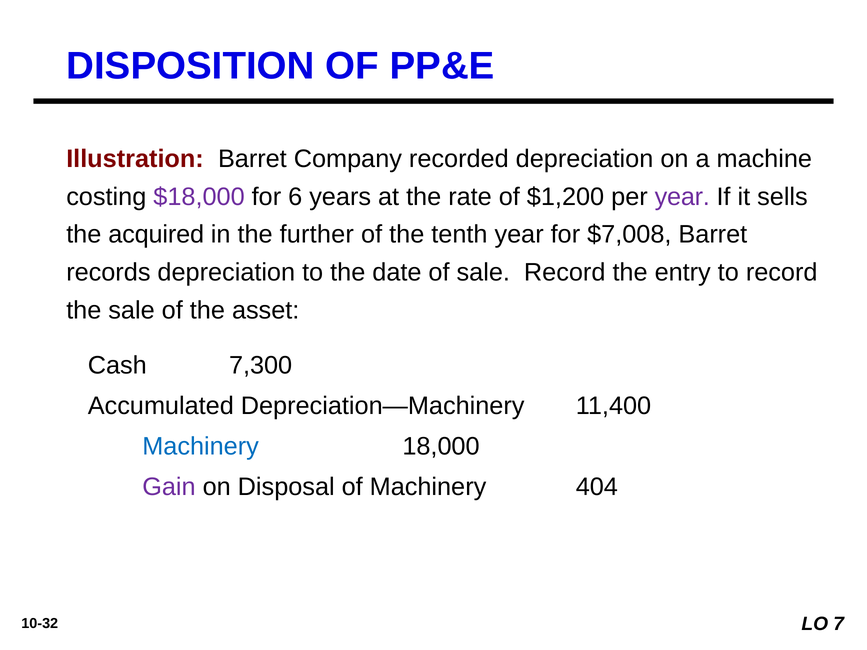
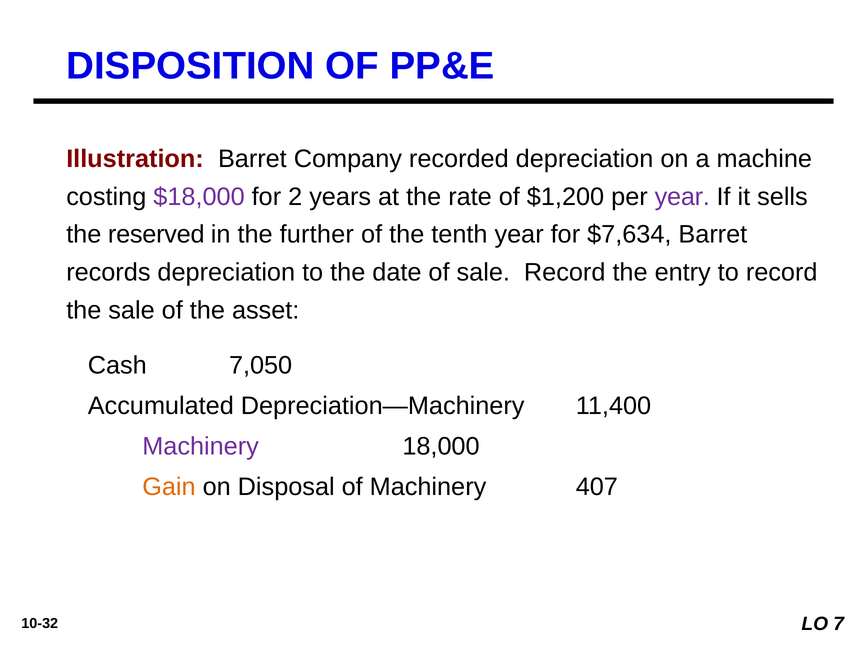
6: 6 -> 2 (295, 197)
acquired: acquired -> reserved (156, 235)
$7,008: $7,008 -> $7,634 (629, 235)
7,300: 7,300 -> 7,050 (261, 366)
Machinery colour: blue -> purple (201, 447)
Gain colour: purple -> orange (169, 487)
404: 404 -> 407 (597, 487)
